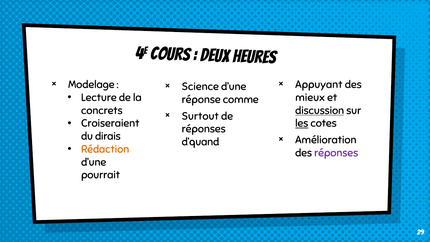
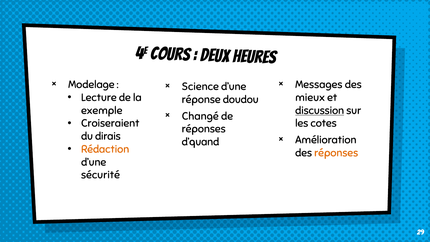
Appuyant: Appuyant -> Messages (319, 85)
comme: comme -> doudou (241, 100)
concrets: concrets -> exemple (102, 110)
Surtout: Surtout -> Changé (200, 116)
les underline: present -> none (302, 123)
réponses colour: purple -> orange (336, 153)
pourrait: pourrait -> sécurité (101, 175)
